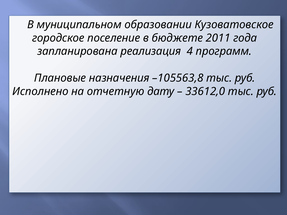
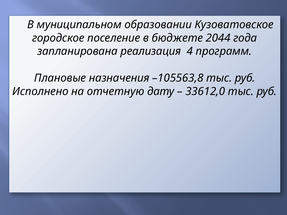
2011: 2011 -> 2044 (218, 38)
